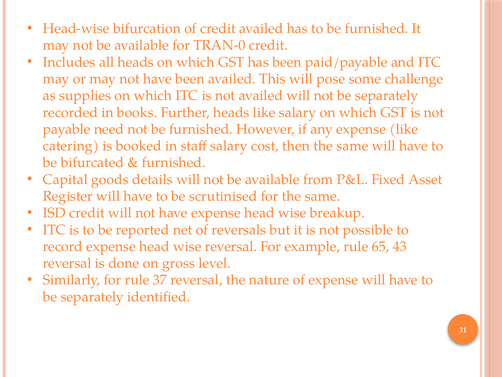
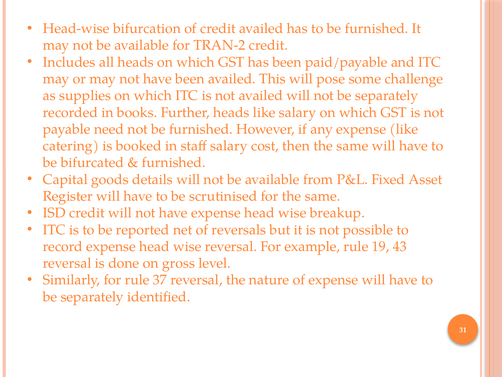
TRAN-0: TRAN-0 -> TRAN-2 (219, 45)
65: 65 -> 19 (381, 246)
